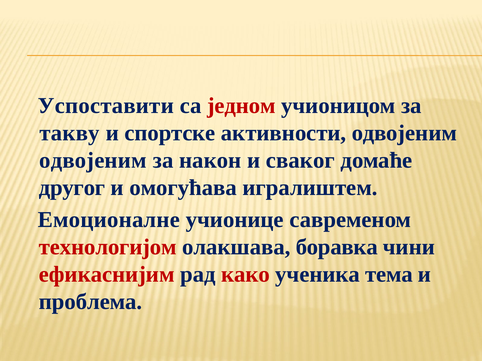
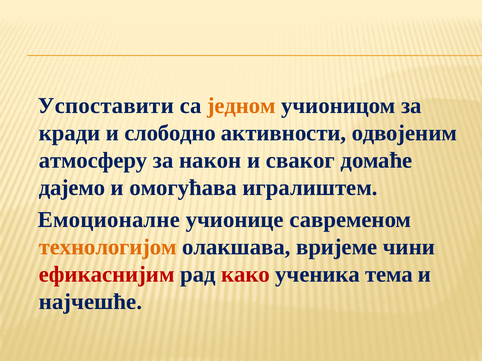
једном colour: red -> orange (241, 106)
такву: такву -> кради (70, 133)
спортске: спортске -> слободно (170, 133)
одвојеним: одвојеним -> атмосферу (93, 161)
другог: другог -> дајемо (72, 188)
технологијом colour: red -> orange (108, 247)
боравка: боравка -> вријеме (337, 247)
проблема: проблема -> најчешће (91, 302)
